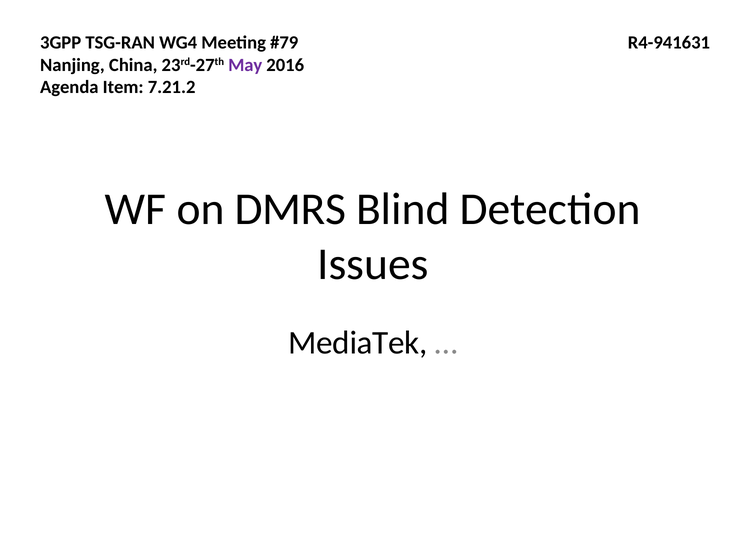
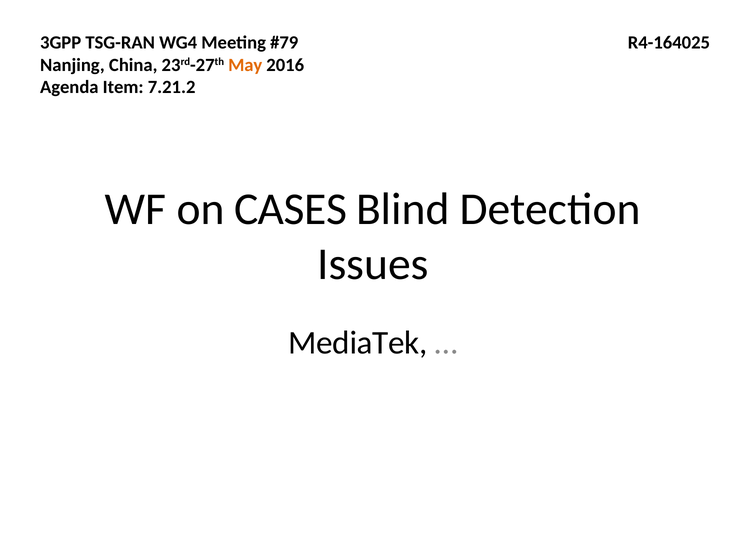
R4-941631: R4-941631 -> R4-164025 (669, 43)
May colour: purple -> orange (245, 65)
DMRS: DMRS -> CASES (290, 210)
